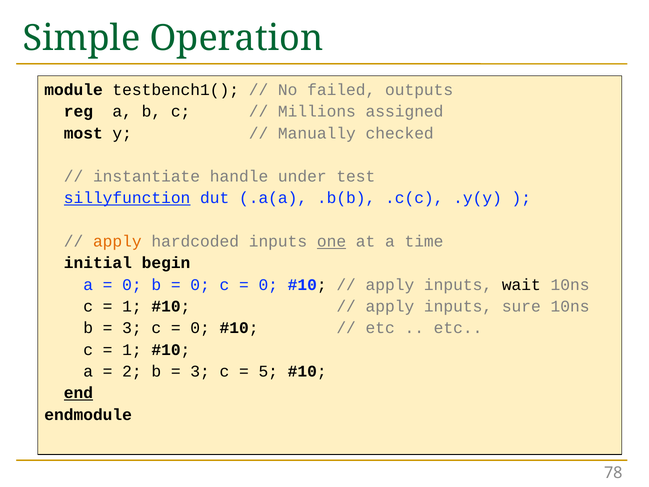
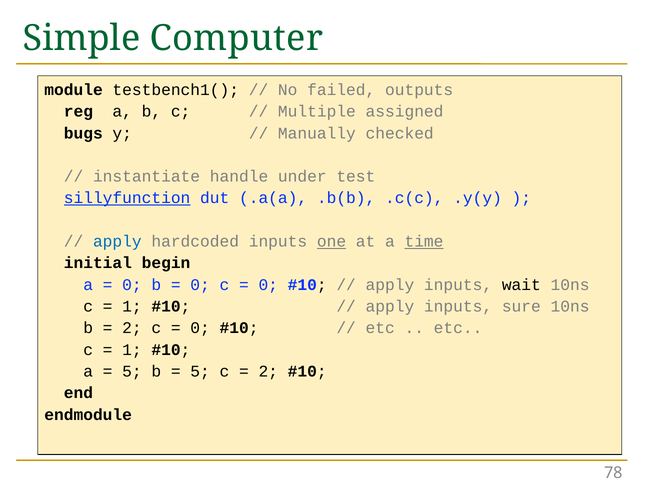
Operation: Operation -> Computer (236, 38)
Millions: Millions -> Multiple (317, 111)
most: most -> bugs (83, 133)
apply colour: orange -> blue (117, 241)
time underline: none -> present (424, 241)
3: 3 -> 2 (132, 328)
2: 2 -> 5 (132, 371)
3: 3 -> 5 (200, 371)
5: 5 -> 2 (268, 371)
end underline: present -> none (78, 393)
